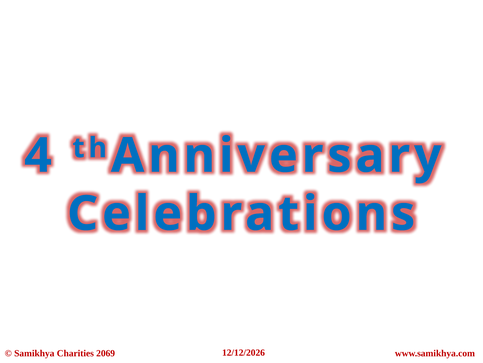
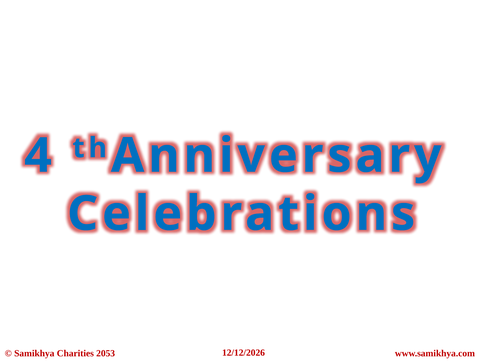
2069: 2069 -> 2053 (106, 353)
